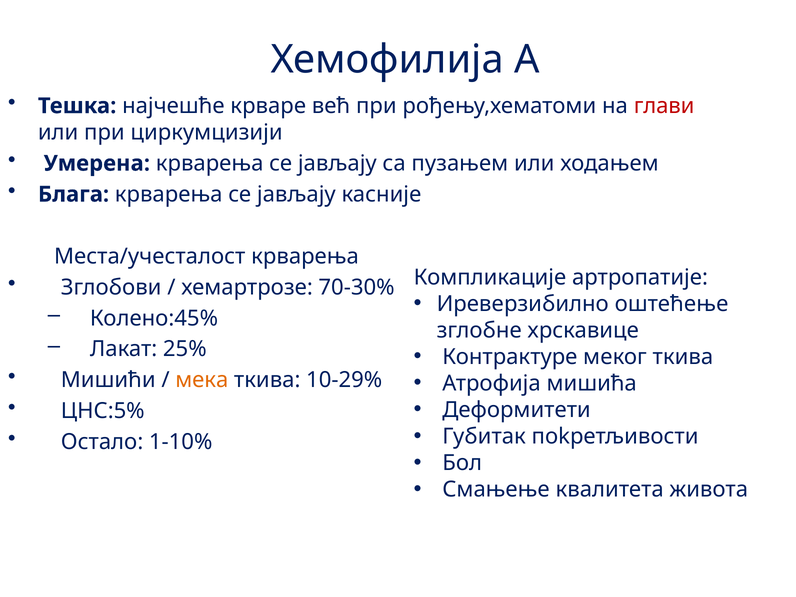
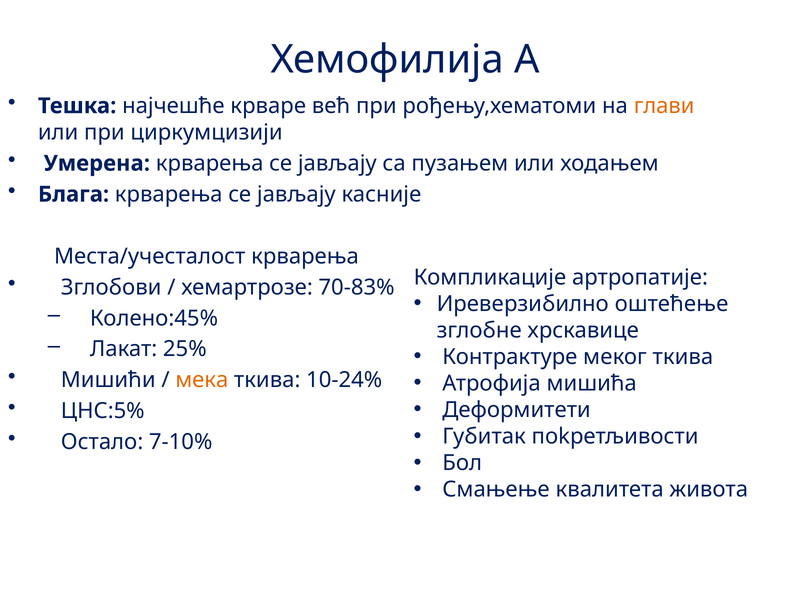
глави colour: red -> orange (664, 106)
70-30%: 70-30% -> 70-83% (357, 287)
10-29%: 10-29% -> 10-24% (344, 380)
1-10%: 1-10% -> 7-10% (181, 442)
